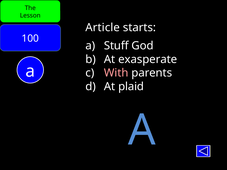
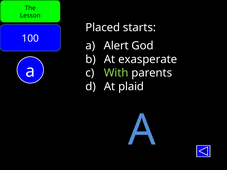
Article: Article -> Placed (103, 28)
Stuff: Stuff -> Alert (116, 46)
With colour: pink -> light green (116, 73)
